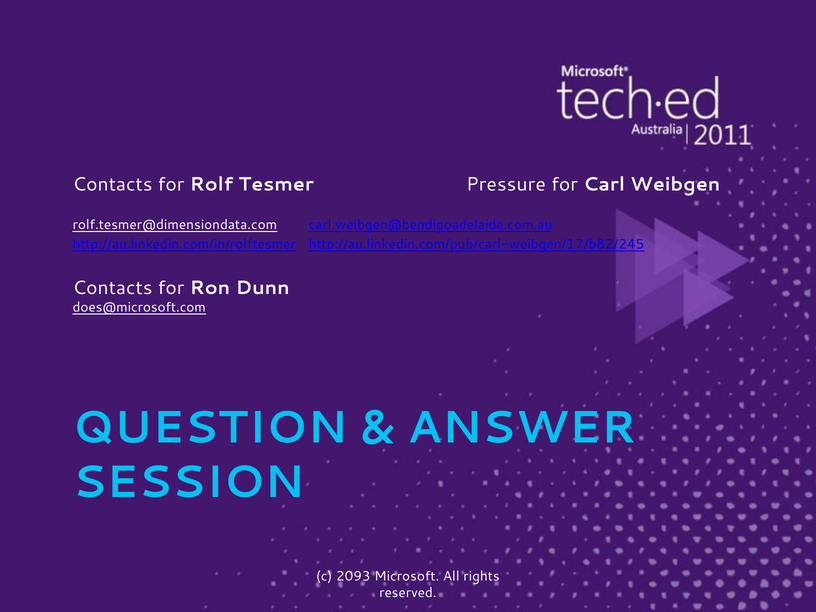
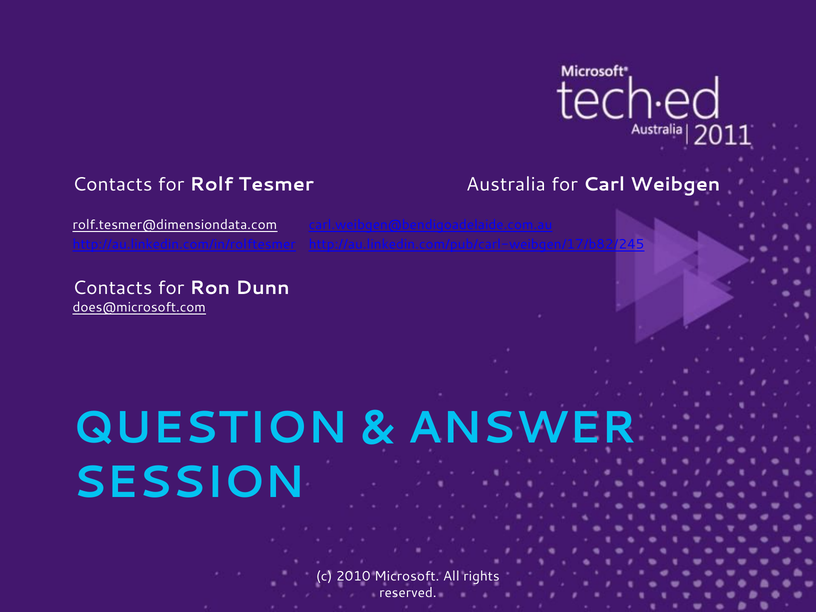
Pressure: Pressure -> Australia (506, 184)
2093: 2093 -> 2010 (353, 576)
